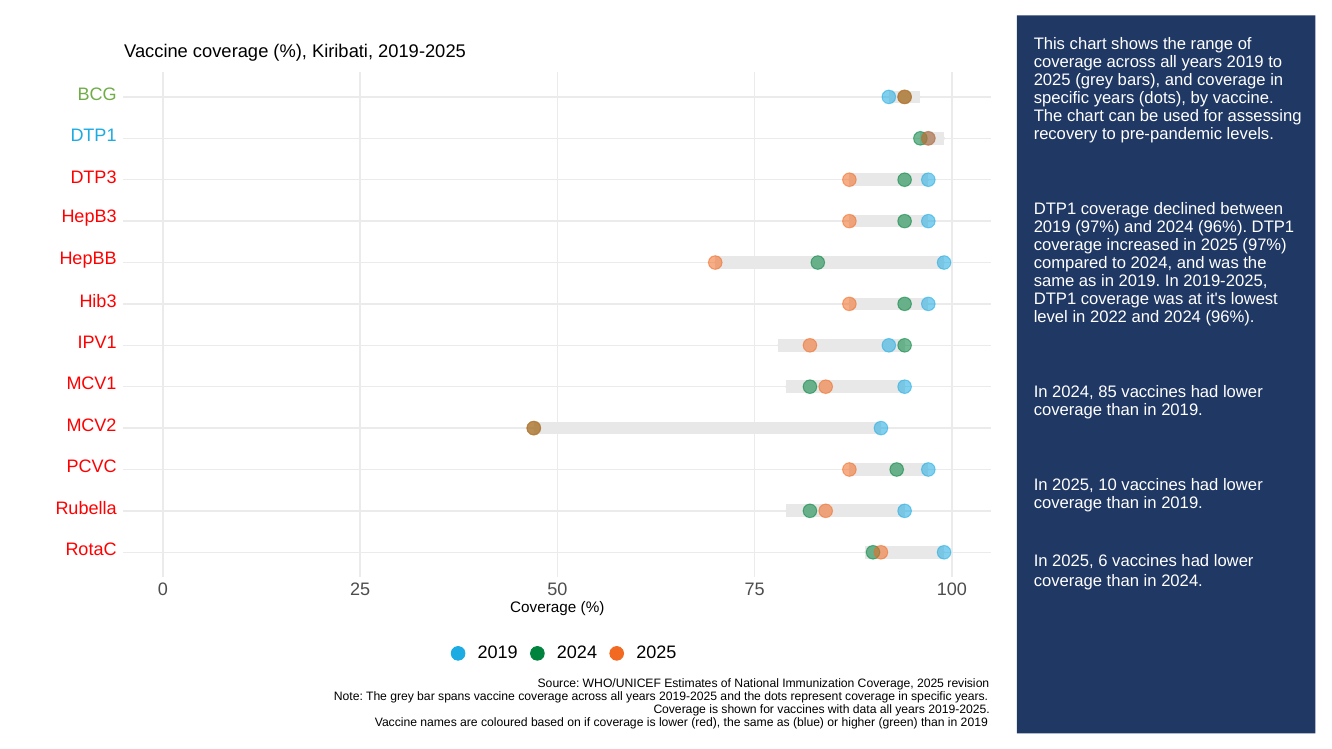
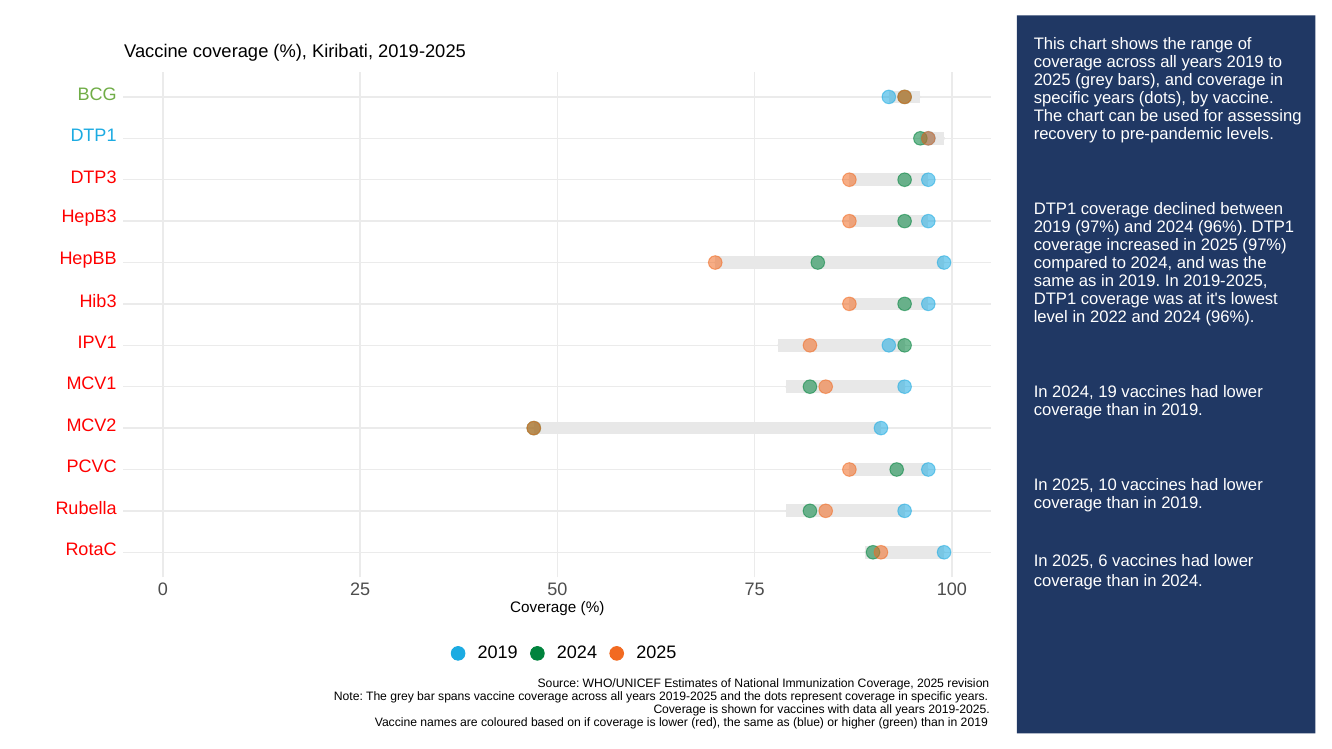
85: 85 -> 19 (1108, 392)
